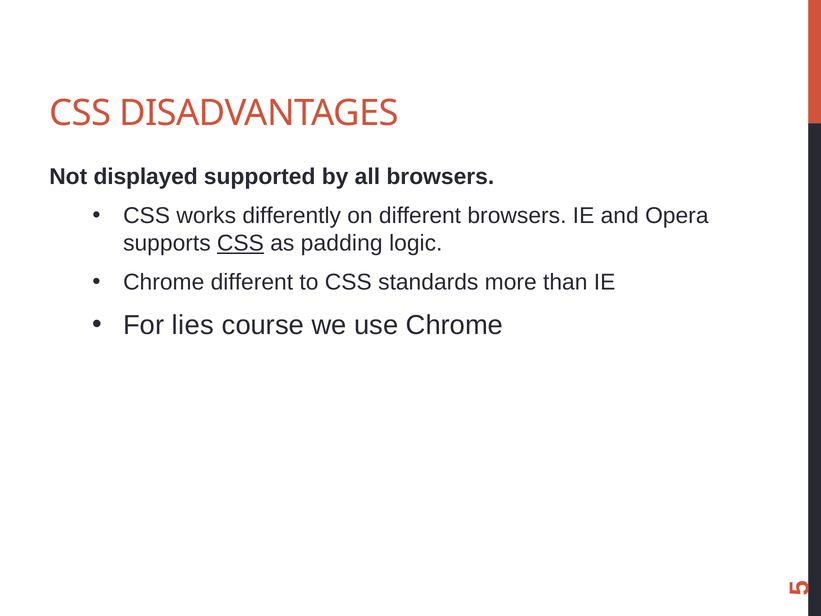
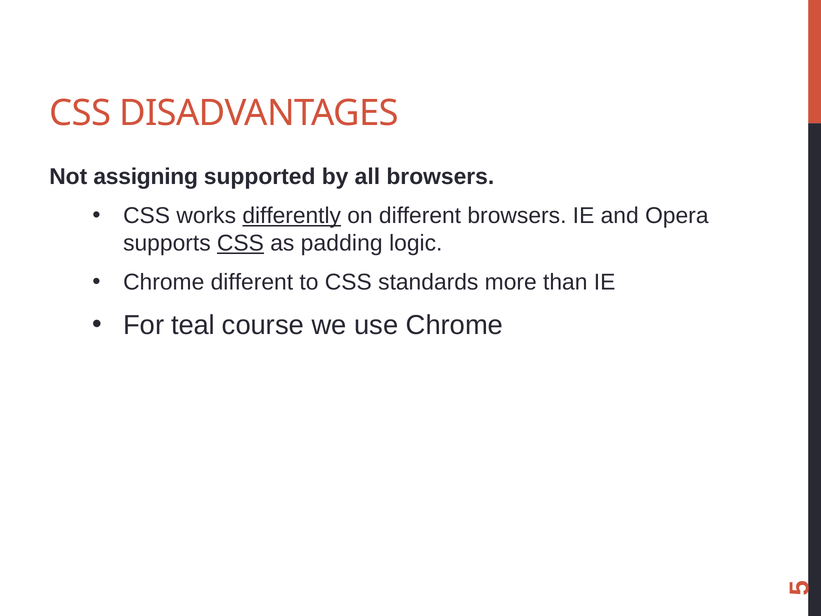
displayed: displayed -> assigning (146, 177)
differently underline: none -> present (292, 216)
lies: lies -> teal (193, 325)
